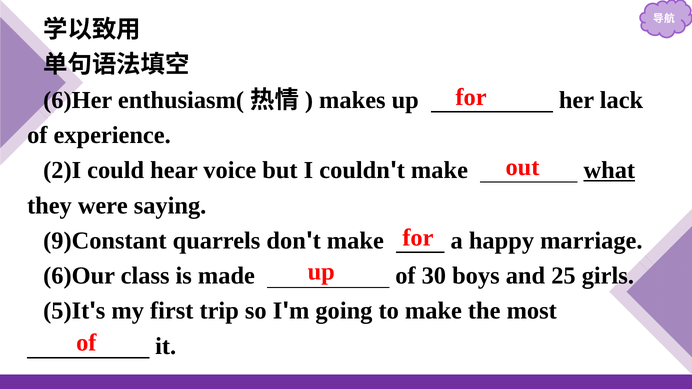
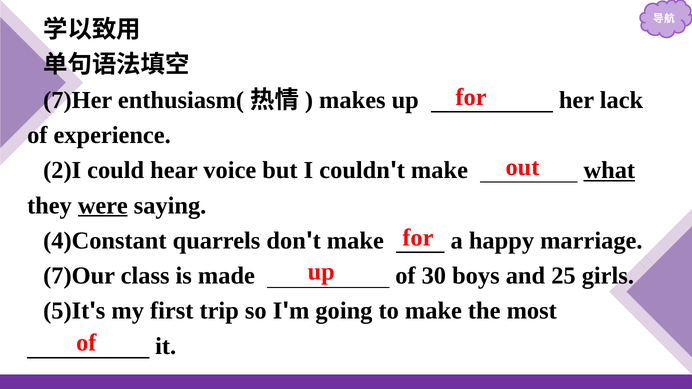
6)Her: 6)Her -> 7)Her (78, 100)
were underline: none -> present (103, 206)
9)Constant: 9)Constant -> 4)Constant (105, 241)
6)Our: 6)Our -> 7)Our (79, 276)
